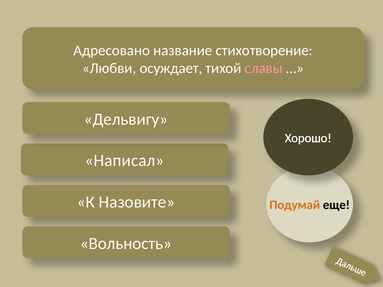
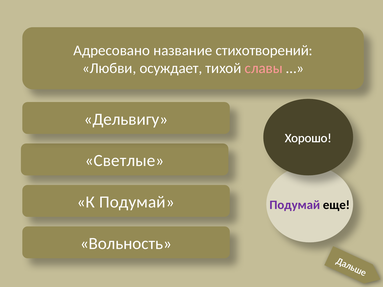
стихотворение: стихотворение -> стихотворений (264, 50)
Написал: Написал -> Светлые (125, 161)
К Назовите: Назовите -> Подумай (137, 202)
Подумай colour: orange -> purple (295, 205)
